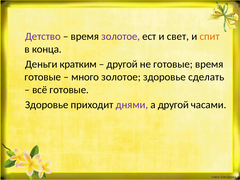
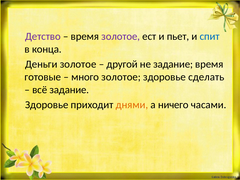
свет: свет -> пьет (178, 36)
спит colour: orange -> blue (210, 36)
Деньги кратким: кратким -> золотое (78, 64)
не готовые: готовые -> задание (173, 64)
всё готовые: готовые -> задание (69, 90)
днями colour: purple -> orange (132, 105)
а другой: другой -> ничего (173, 105)
